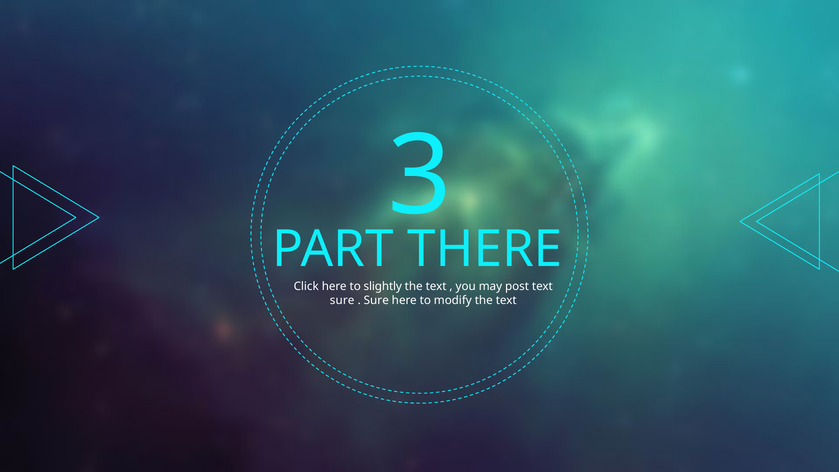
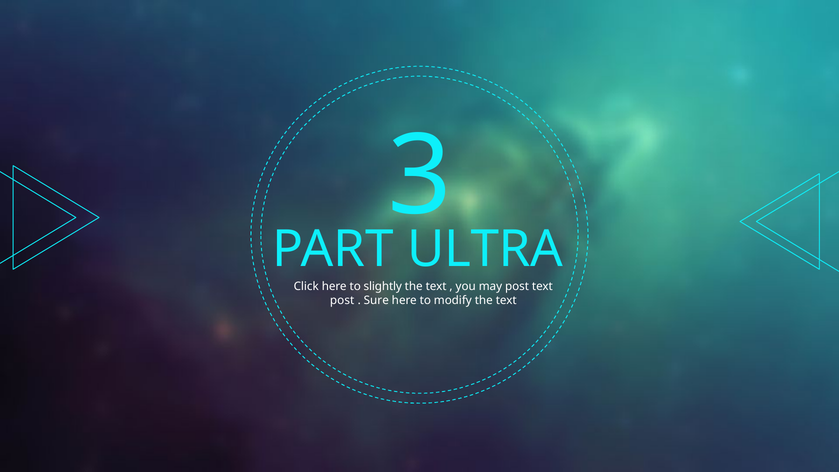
THERE: THERE -> ULTRA (485, 249)
sure: sure -> post (342, 301)
